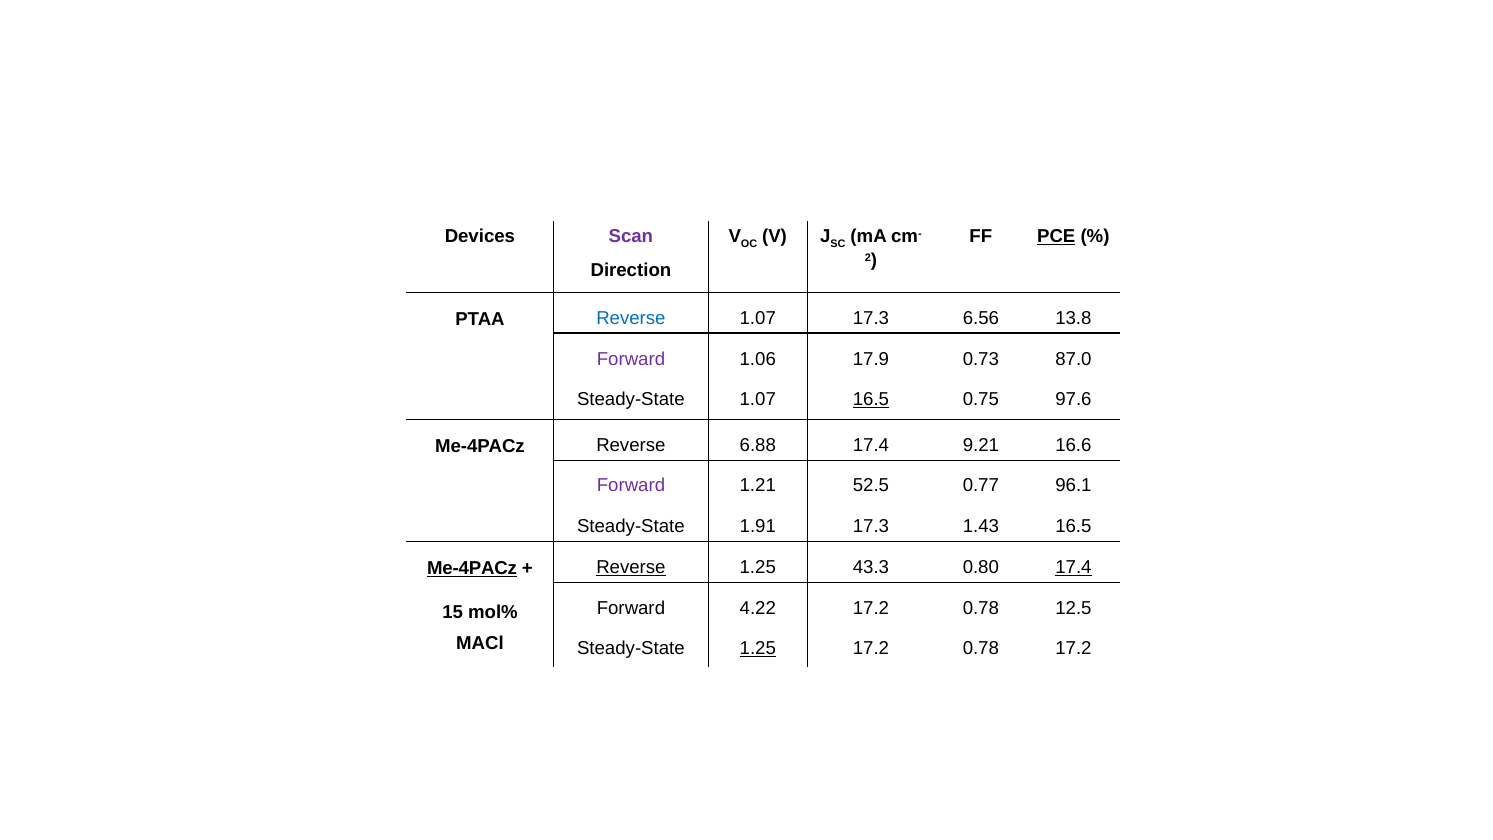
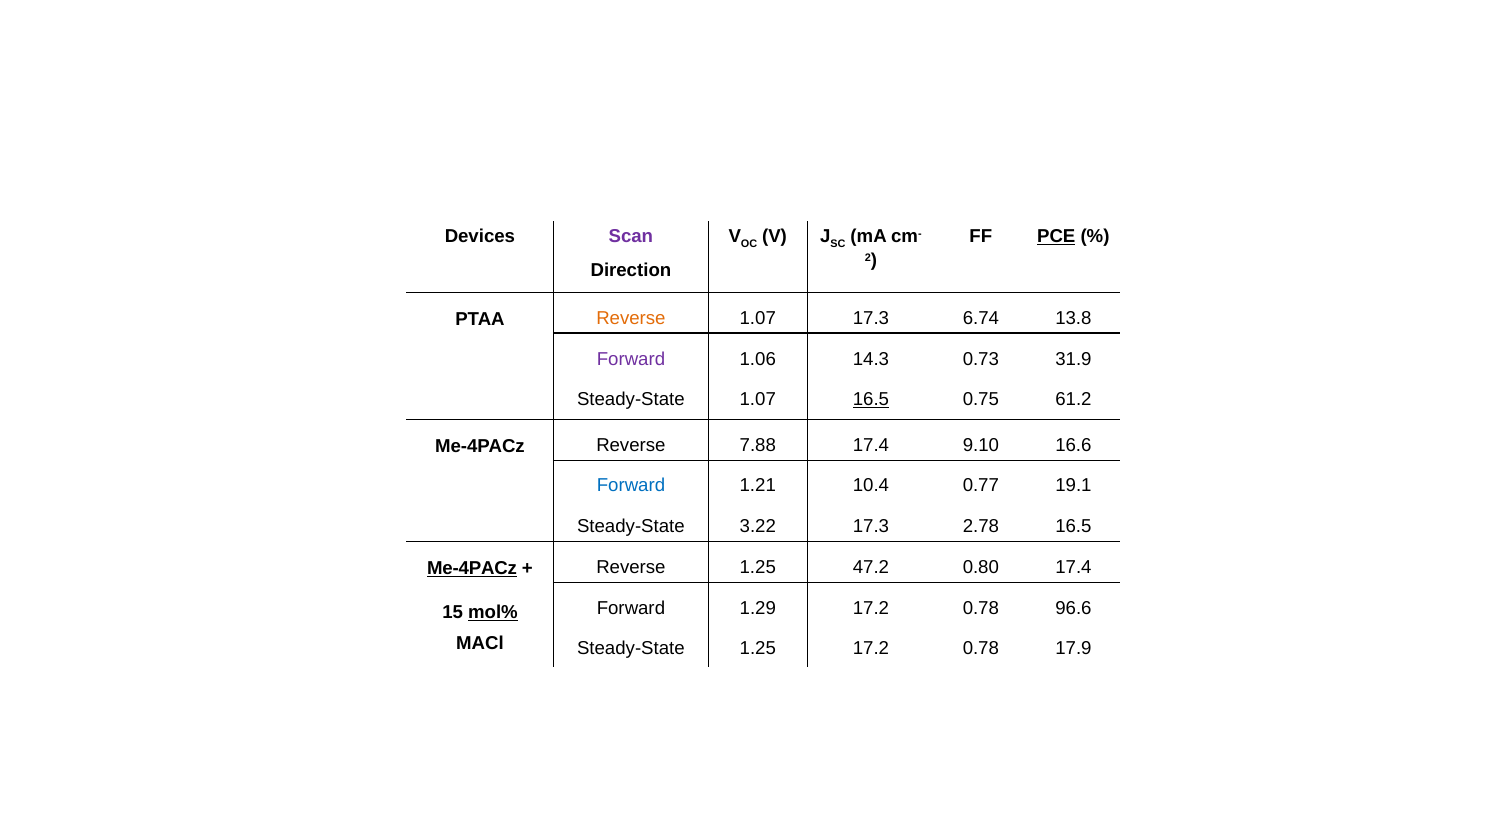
Reverse colour: blue -> orange (631, 318)
6.56: 6.56 -> 6.74 (981, 318)
17.9: 17.9 -> 14.3 (871, 359)
87.0: 87.0 -> 31.9 (1073, 359)
97.6: 97.6 -> 61.2 (1073, 399)
6.88: 6.88 -> 7.88 (758, 445)
9.21: 9.21 -> 9.10 (981, 445)
Forward colour: purple -> blue (631, 486)
52.5: 52.5 -> 10.4 (871, 486)
96.1: 96.1 -> 19.1 (1073, 486)
1.91: 1.91 -> 3.22 (758, 526)
1.43: 1.43 -> 2.78 (981, 526)
Reverse underline: present -> none (631, 567)
43.3: 43.3 -> 47.2 (871, 567)
17.4 underline: present -> none (1073, 567)
4.22: 4.22 -> 1.29 (758, 608)
12.5: 12.5 -> 96.6 (1073, 608)
mol% underline: none -> present (493, 612)
1.25 underline: present -> none (758, 648)
0.78 17.2: 17.2 -> 17.9 (1073, 648)
